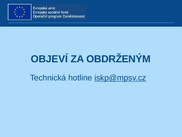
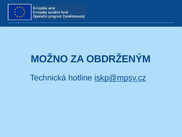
OBJEVÍ: OBJEVÍ -> MOŽNO (49, 59)
